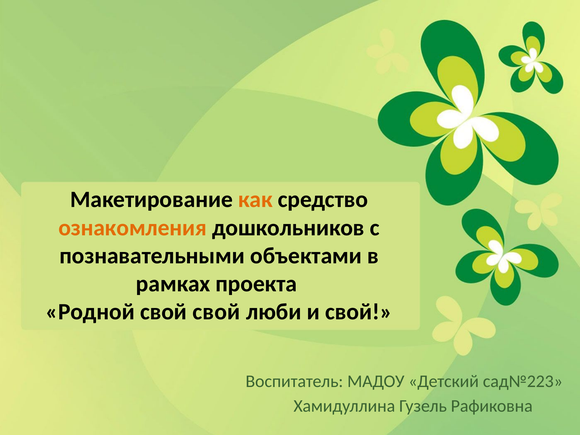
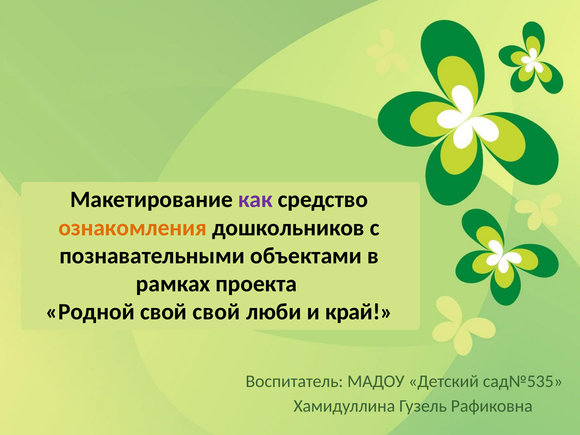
как colour: orange -> purple (255, 200)
и свой: свой -> край (359, 312)
сад№223: сад№223 -> сад№535 (523, 381)
